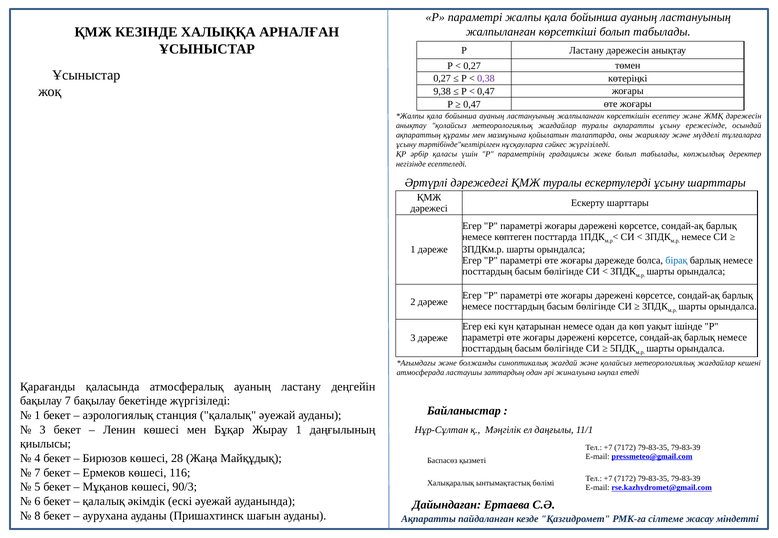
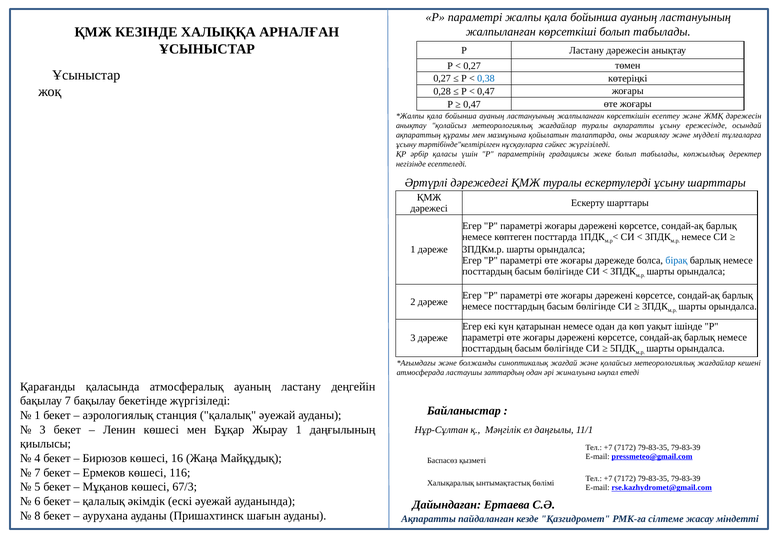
0,38 colour: purple -> blue (486, 79)
9,38: 9,38 -> 0,28 (442, 92)
28: 28 -> 16 (177, 459)
90/3: 90/3 -> 67/3 (185, 488)
